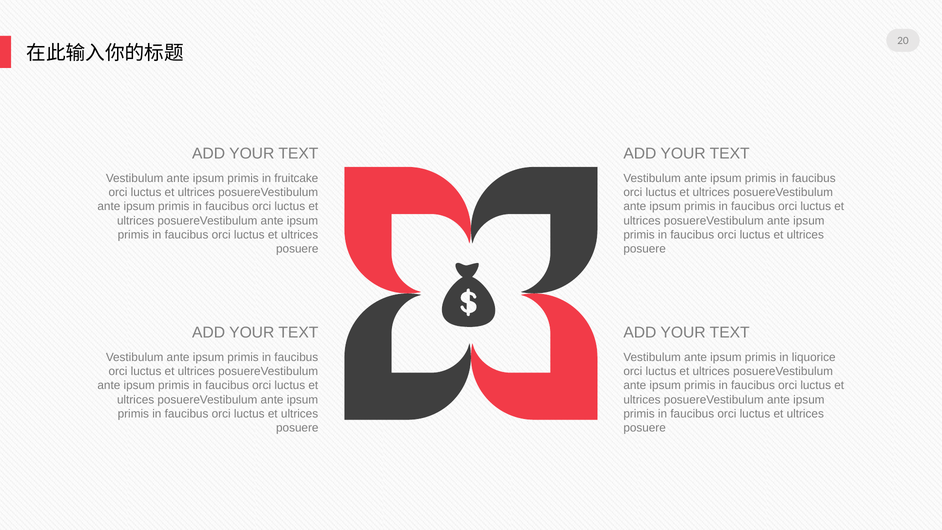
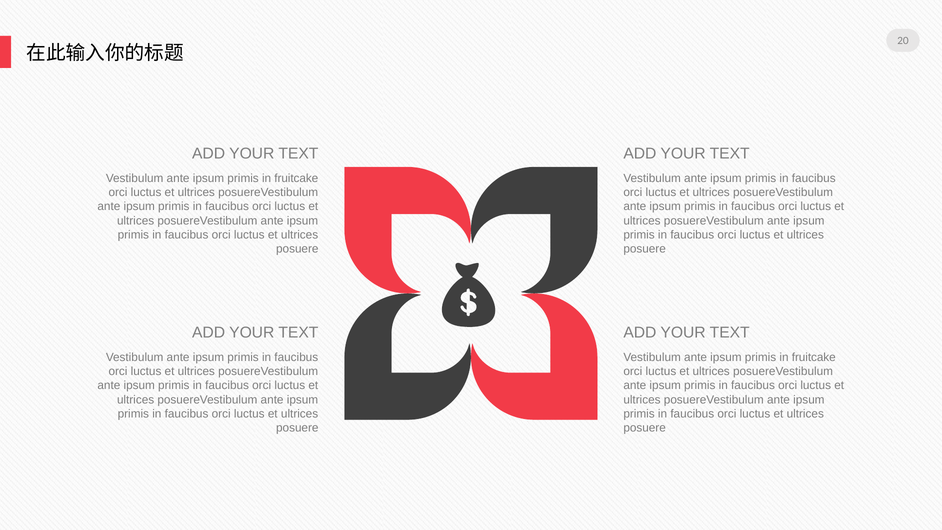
liquorice: liquorice -> fruitcake (814, 357)
